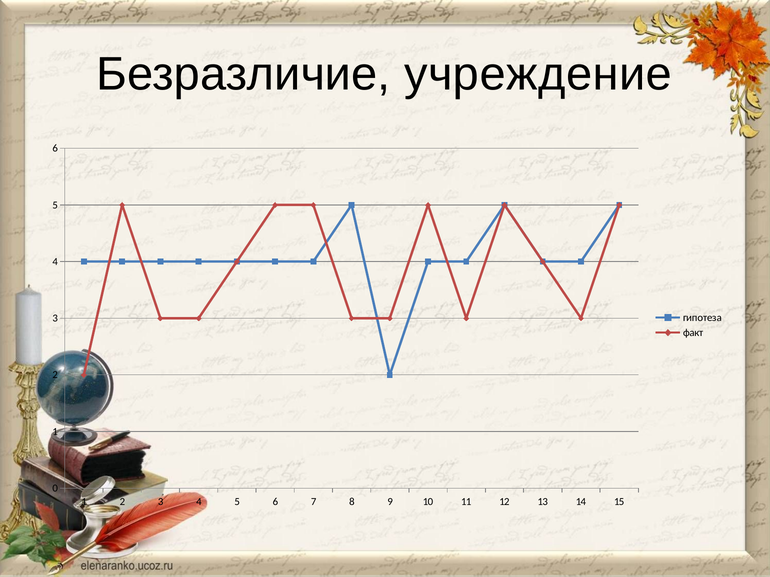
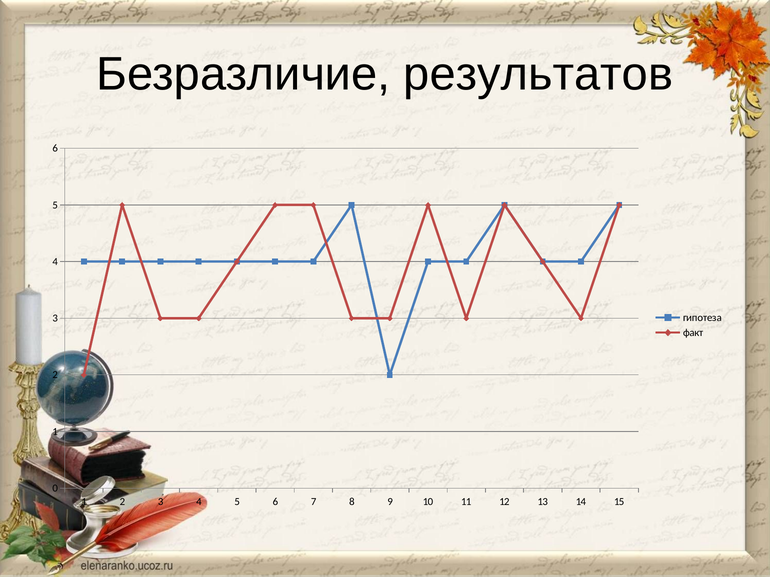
учреждение: учреждение -> результатов (538, 75)
